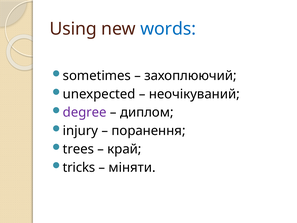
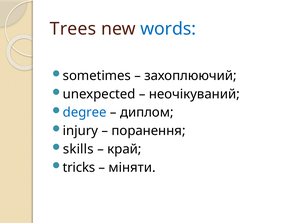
Using: Using -> Trees (73, 29)
degree colour: purple -> blue (85, 112)
trees: trees -> skills (78, 149)
